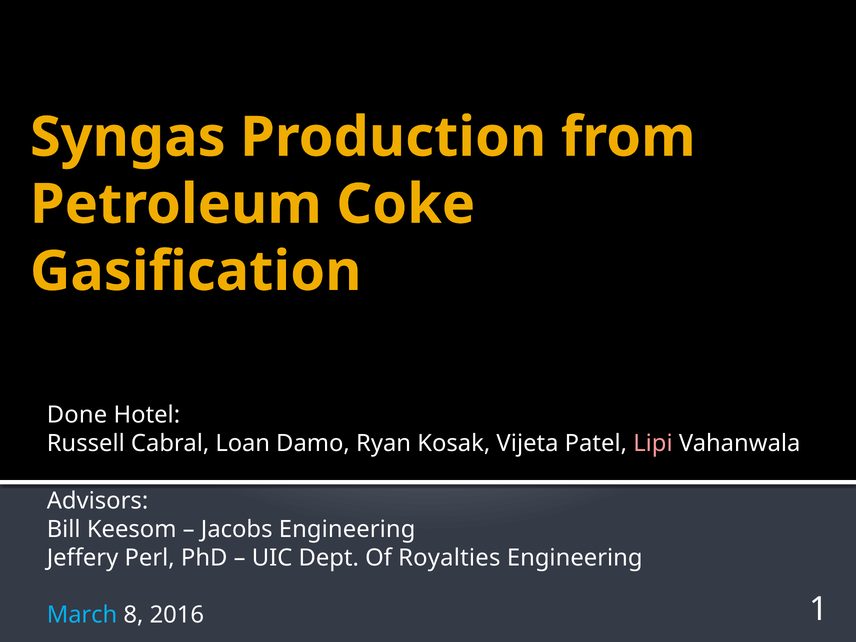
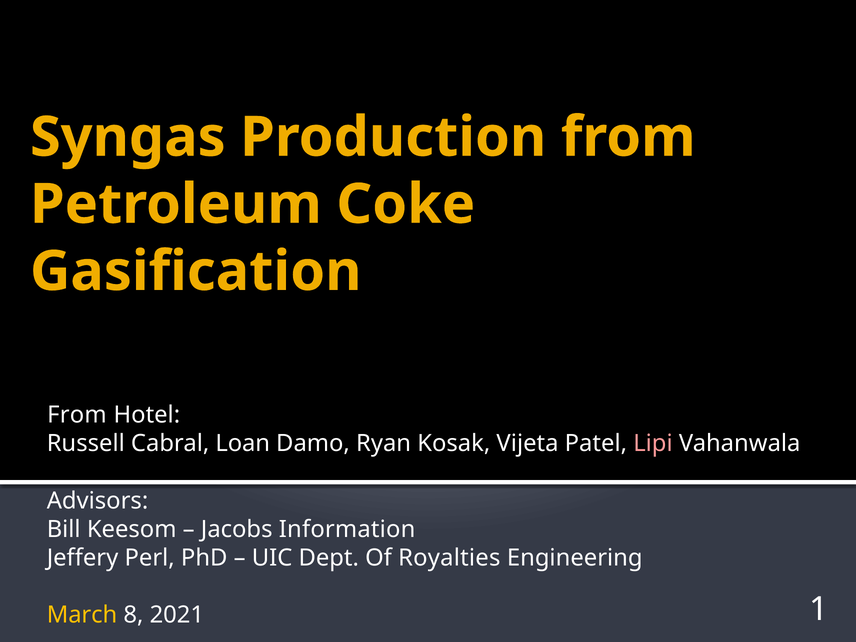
Done: Done -> From (77, 415)
Jacobs Engineering: Engineering -> Information (347, 529)
March colour: light blue -> yellow (82, 615)
2016: 2016 -> 2021 (177, 615)
